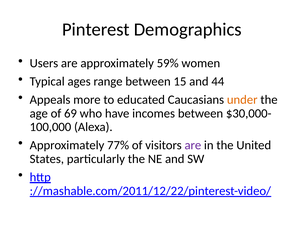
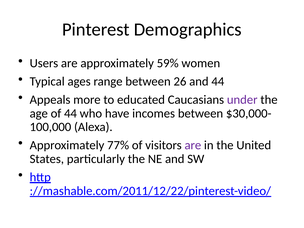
15: 15 -> 26 (180, 81)
under colour: orange -> purple (242, 100)
of 69: 69 -> 44 (70, 113)
